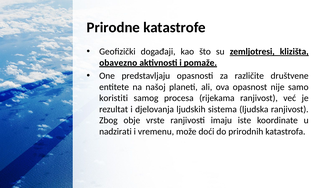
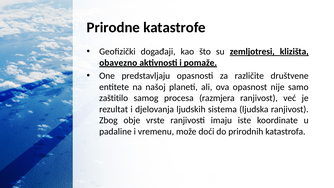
koristiti: koristiti -> zaštitilo (114, 98)
rijekama: rijekama -> razmjera (217, 98)
nadzirati: nadzirati -> padaline (115, 131)
